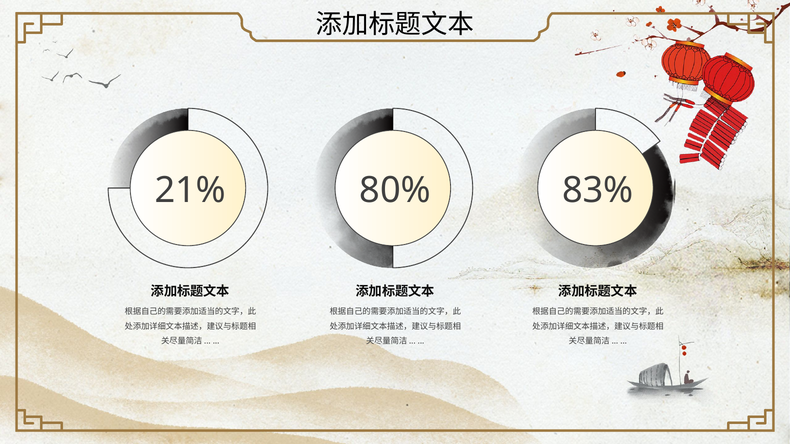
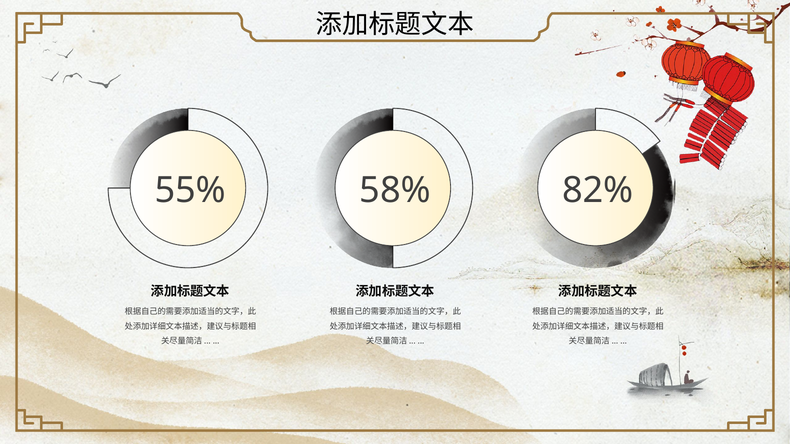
21%: 21% -> 55% (190, 190)
80%: 80% -> 58% (395, 190)
83%: 83% -> 82% (598, 190)
